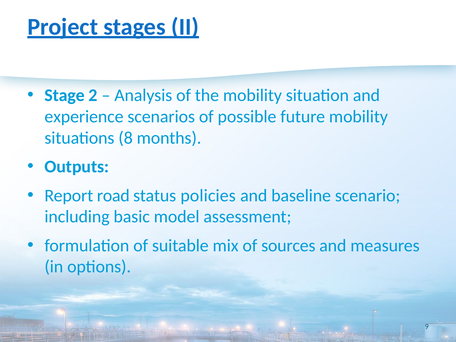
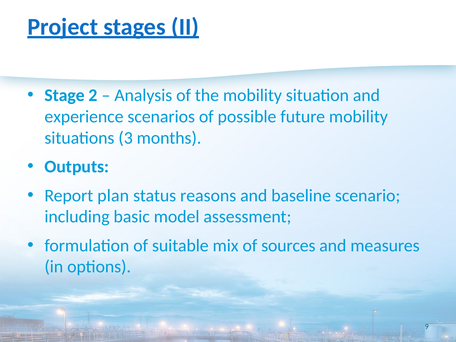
8: 8 -> 3 (126, 138)
road: road -> plan (113, 195)
policies: policies -> reasons (208, 195)
